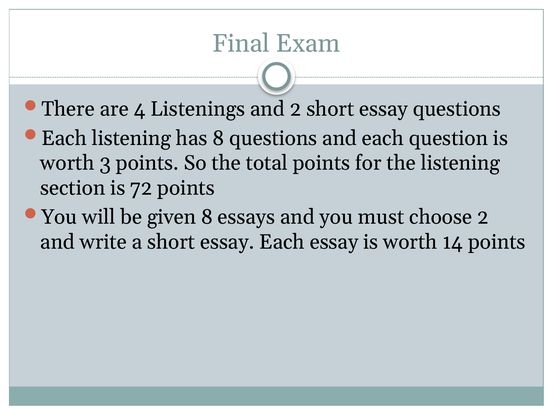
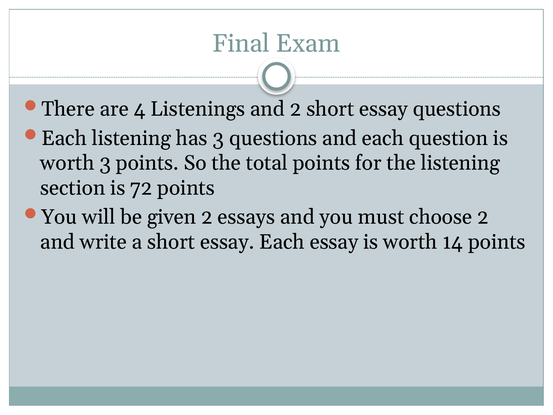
has 8: 8 -> 3 (218, 138)
given 8: 8 -> 2 (207, 217)
